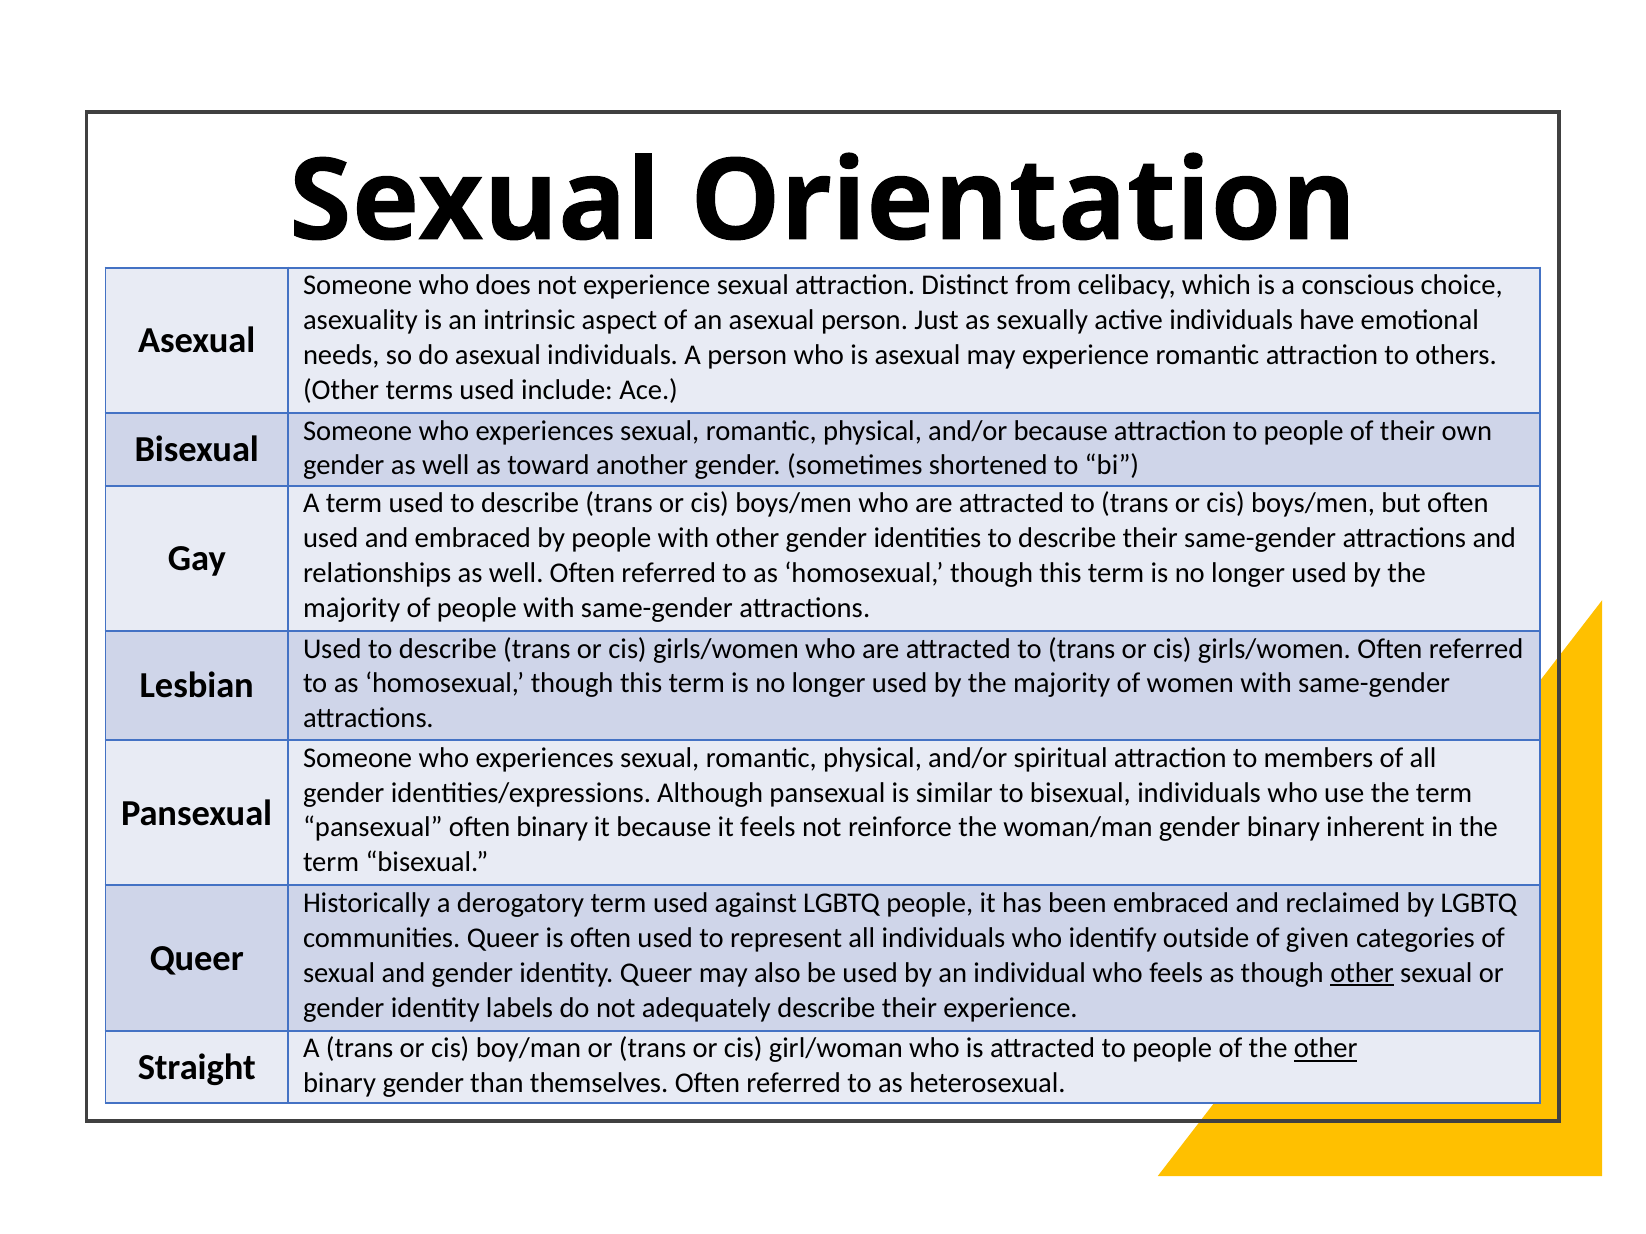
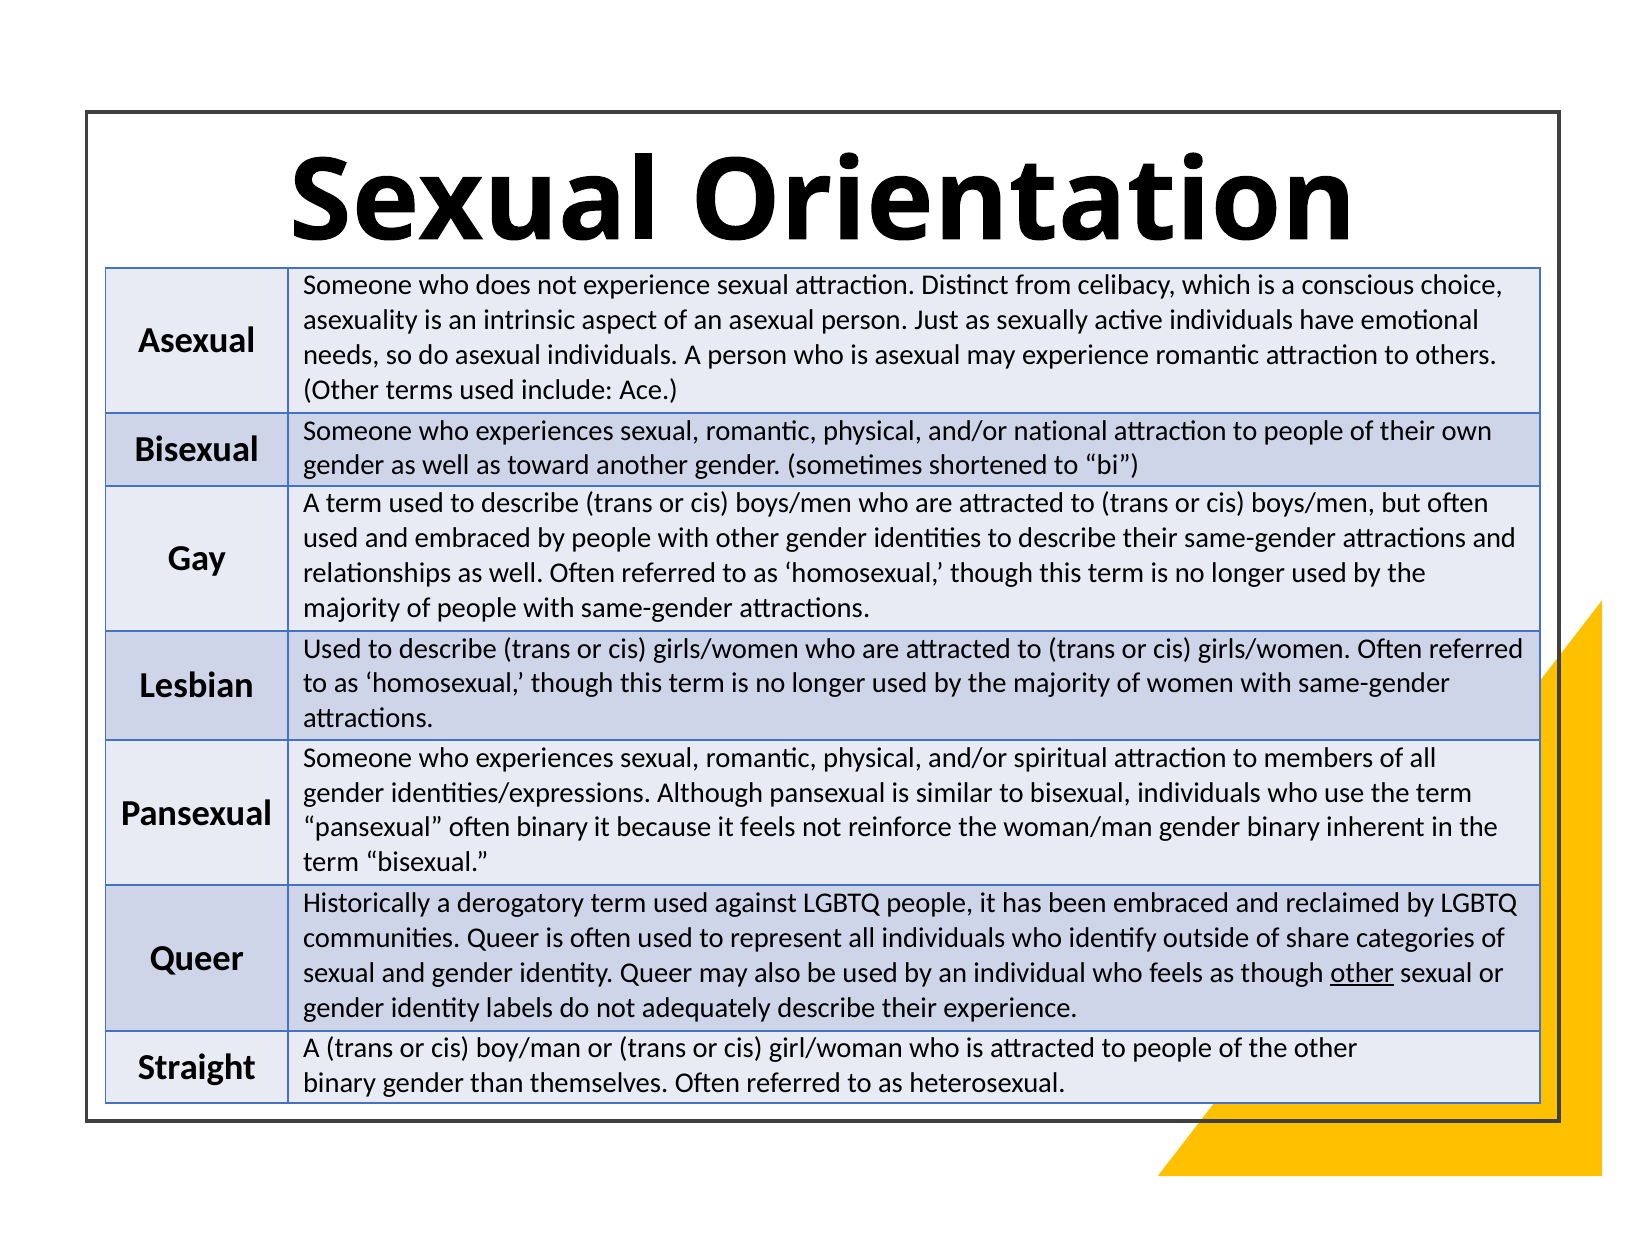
and/or because: because -> national (1061, 431)
given: given -> share (1318, 938)
other underline: present -> none (1326, 1049)
